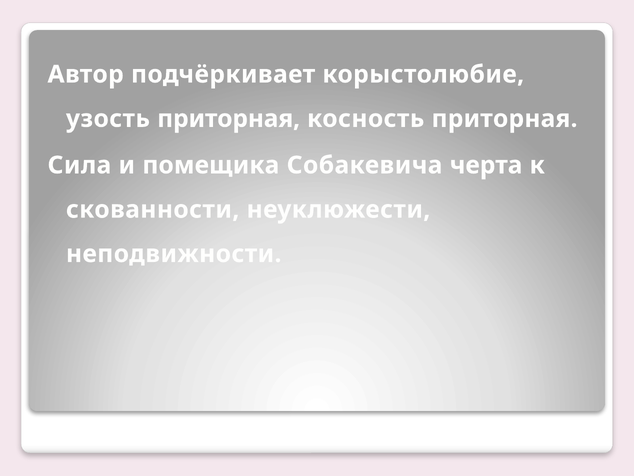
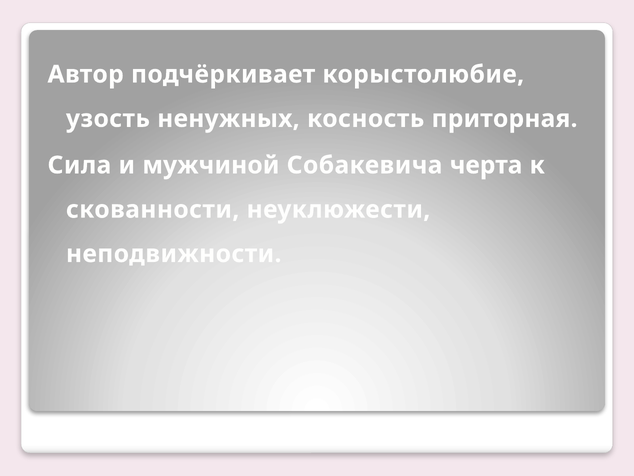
узость приторная: приторная -> ненужных (228, 119)
помещика: помещика -> мужчиной (211, 165)
